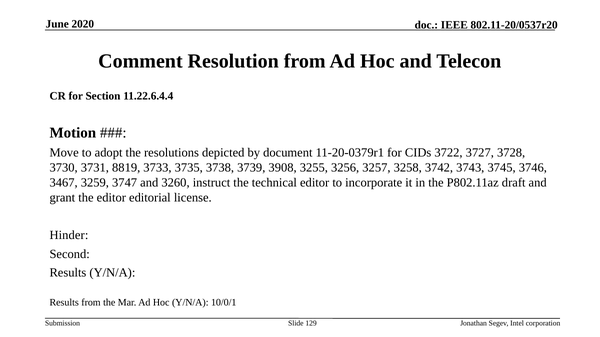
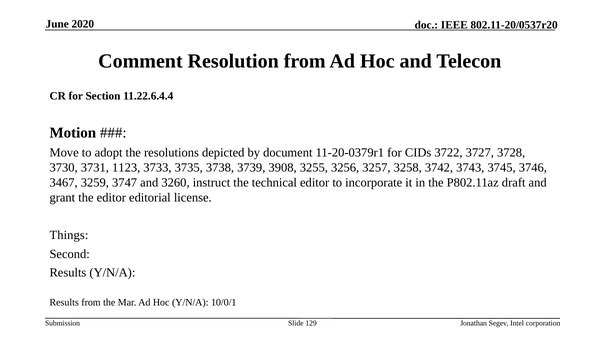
8819: 8819 -> 1123 (126, 168)
Hinder: Hinder -> Things (69, 236)
